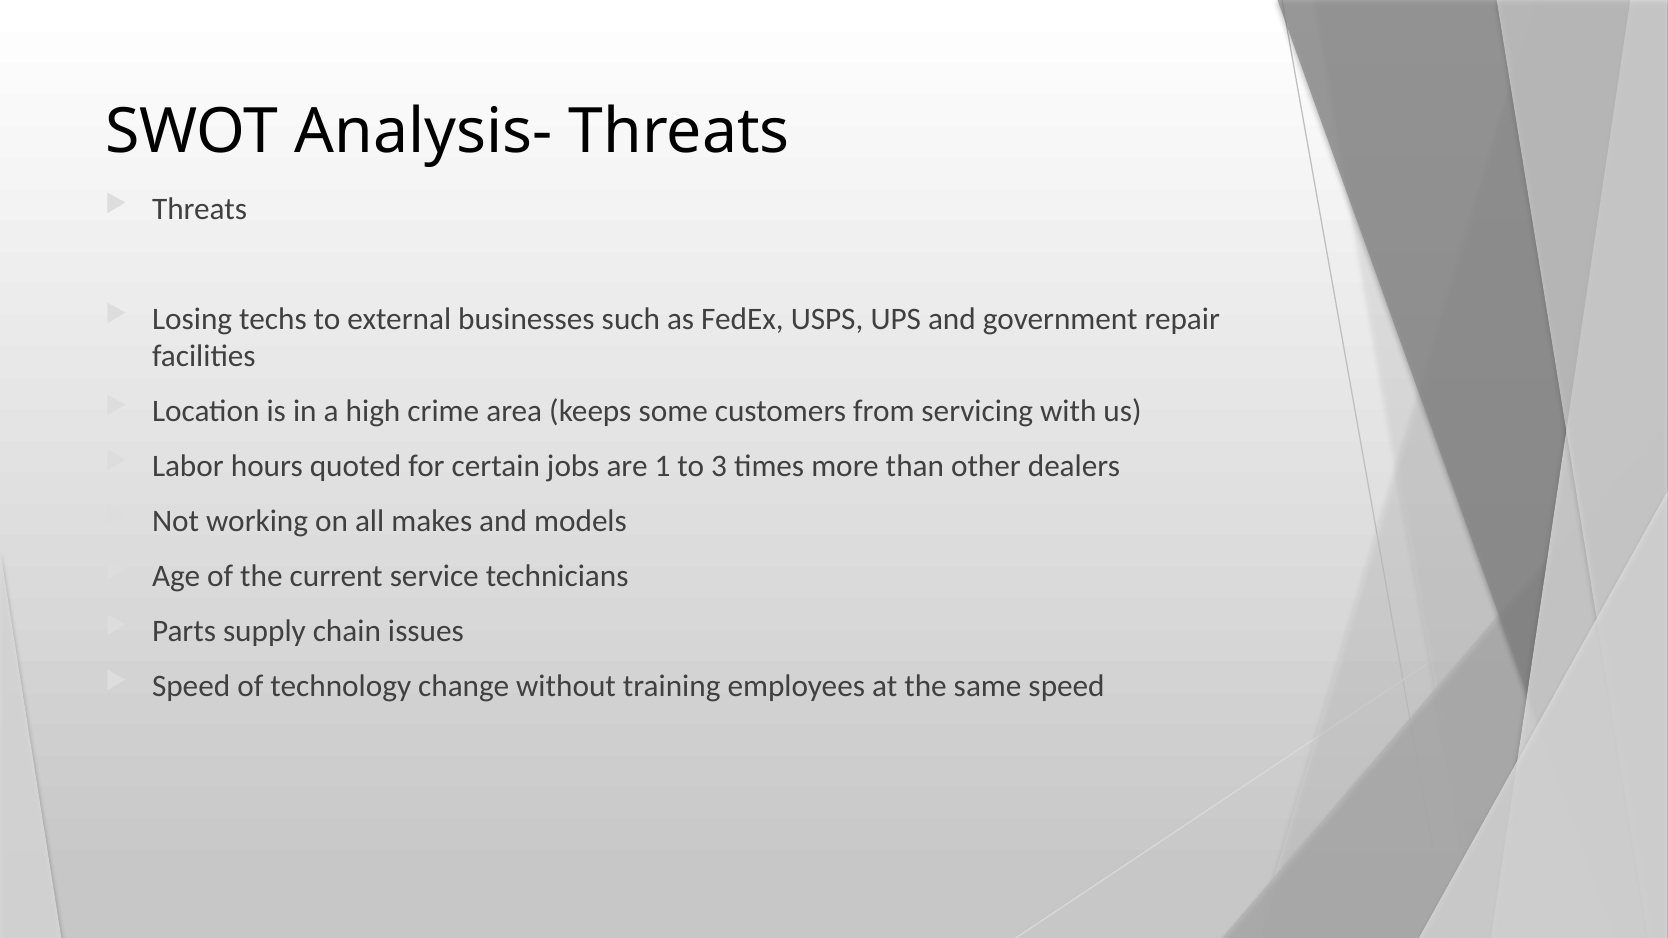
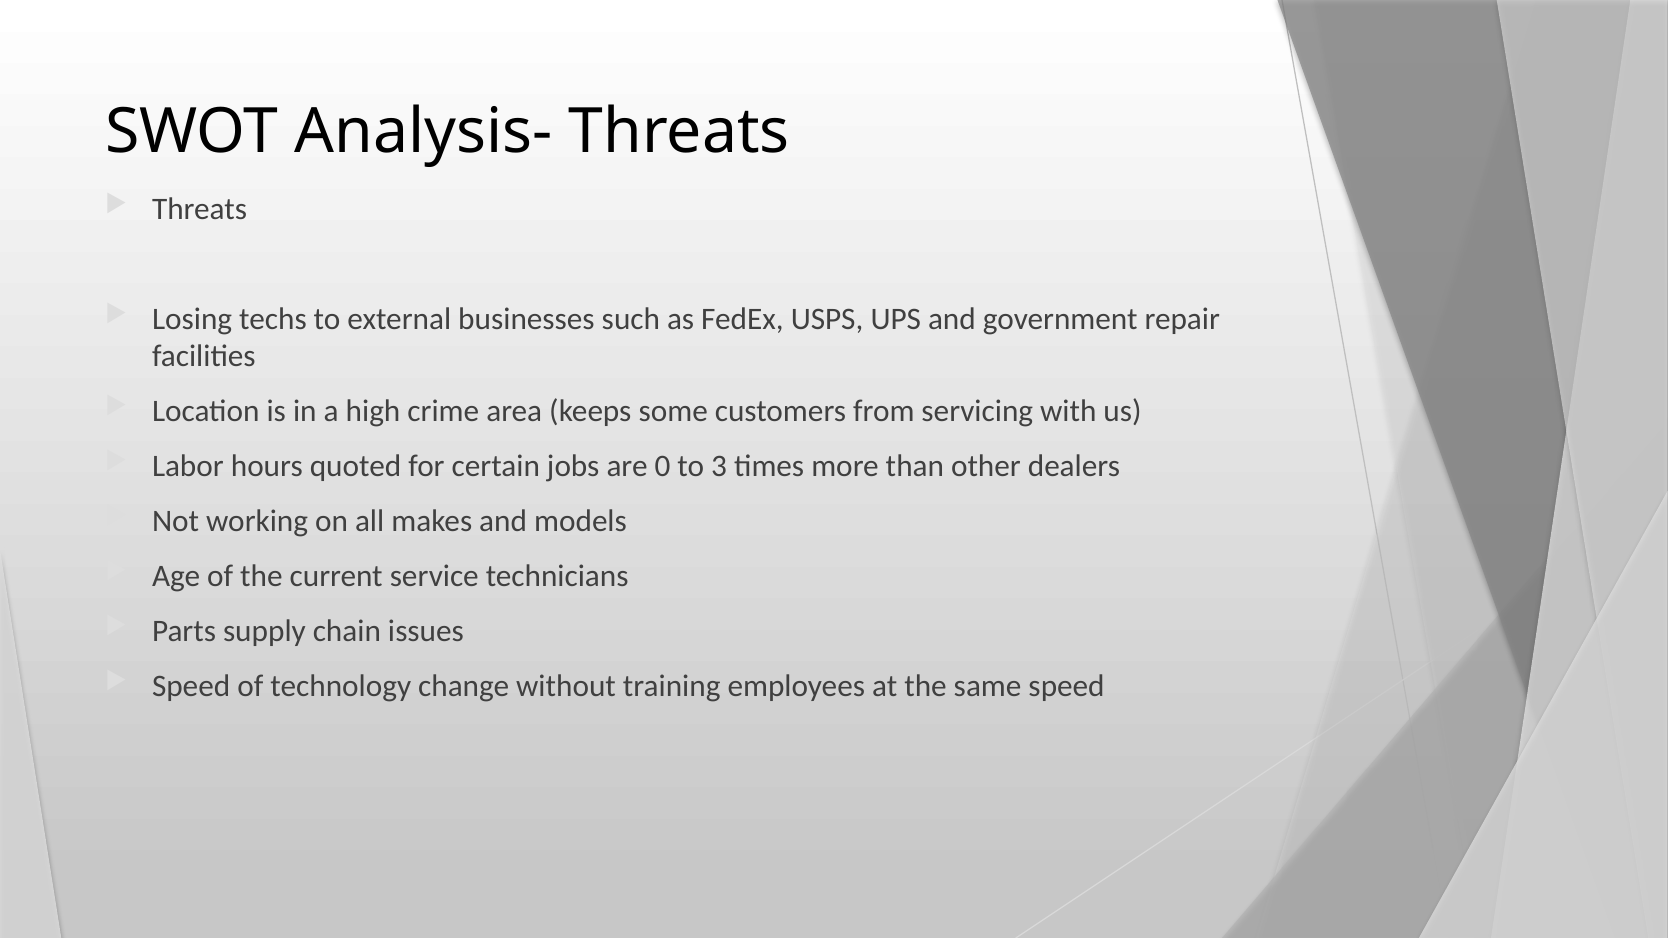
1: 1 -> 0 (662, 466)
